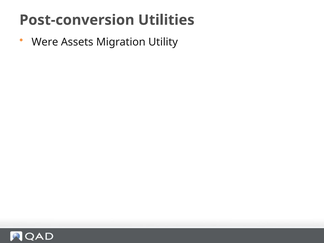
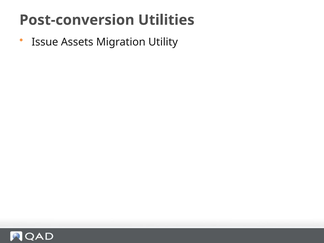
Were: Were -> Issue (45, 42)
